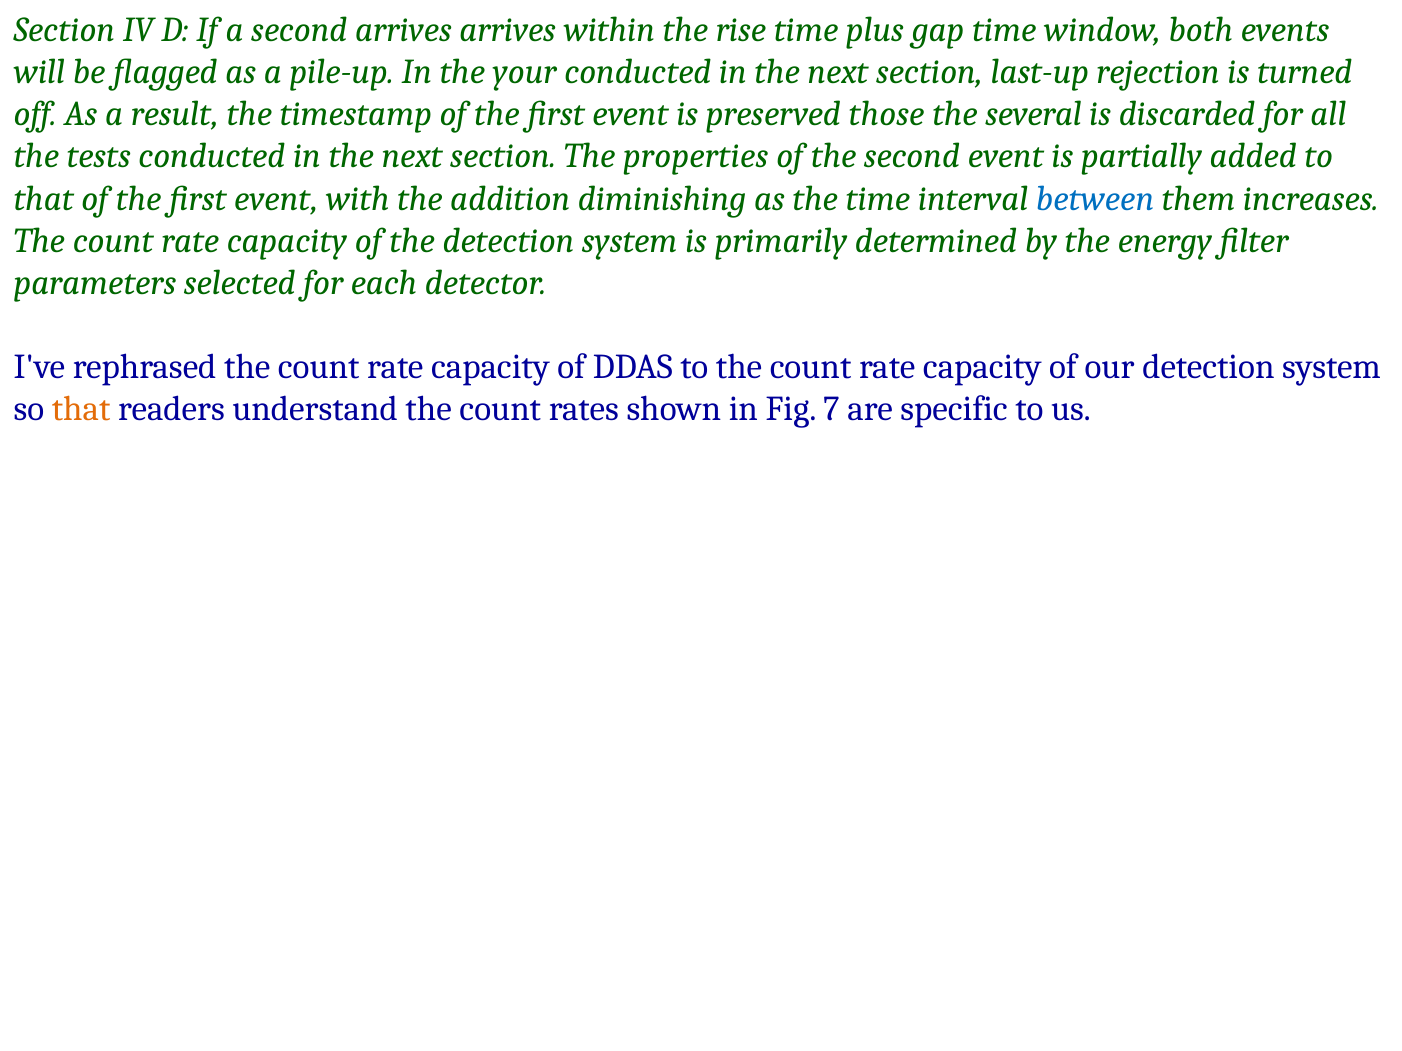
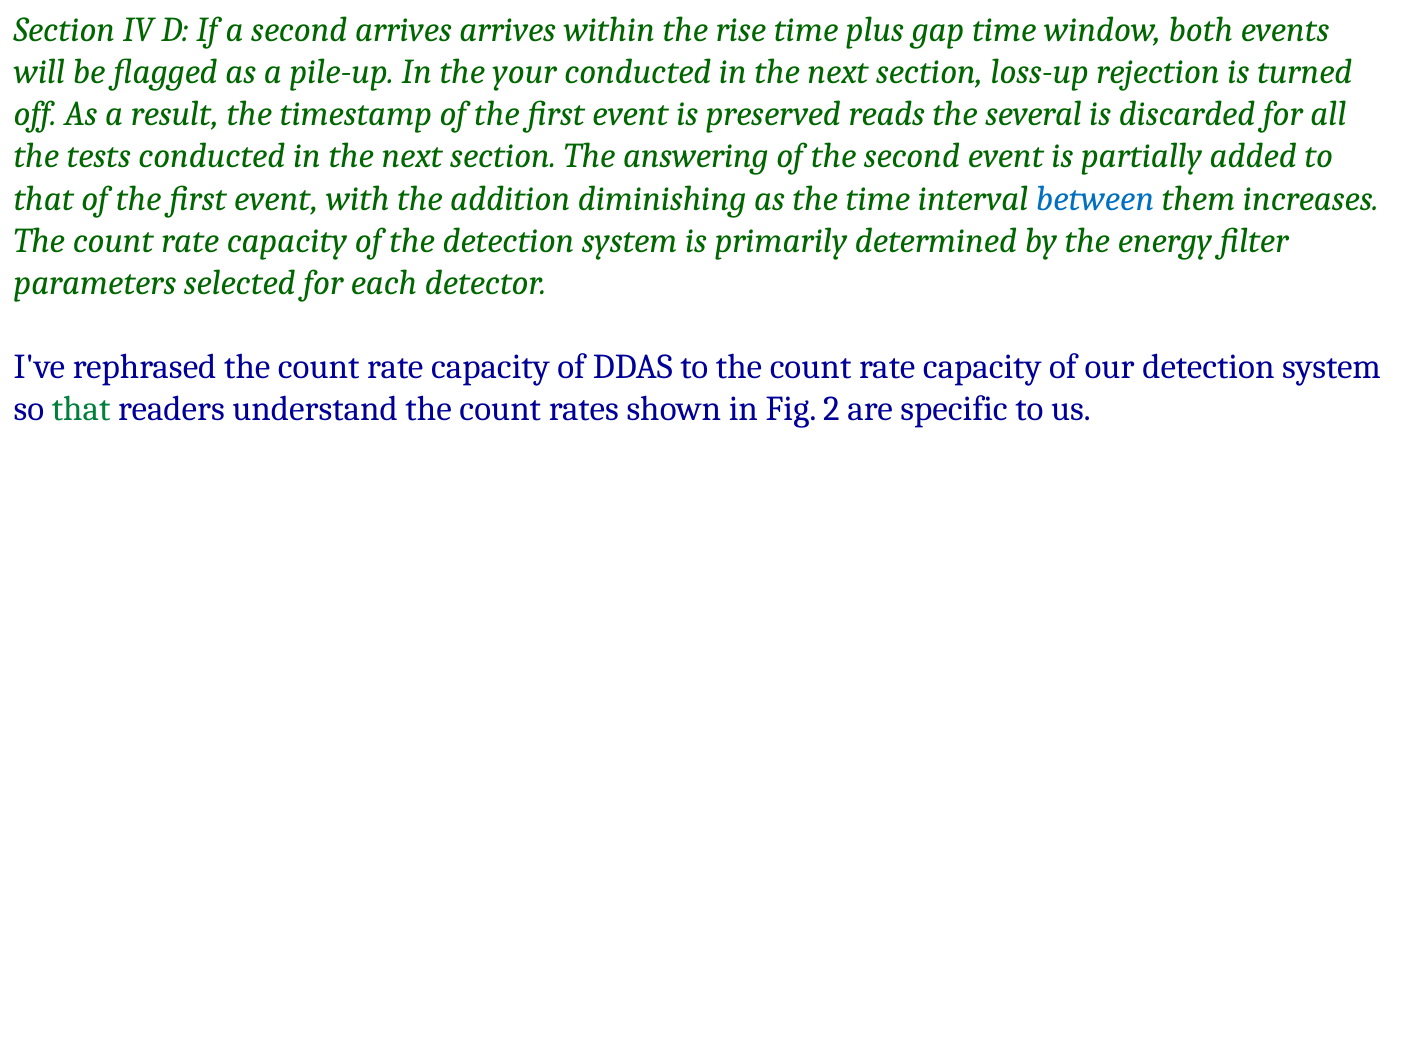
last-up: last-up -> loss-up (1040, 72)
those: those -> reads (887, 114)
properties: properties -> answering (696, 157)
that colour: orange -> green (81, 409)
7: 7 -> 2 (831, 409)
